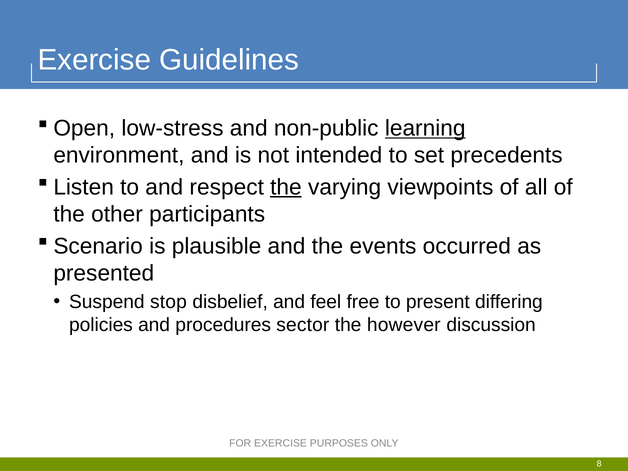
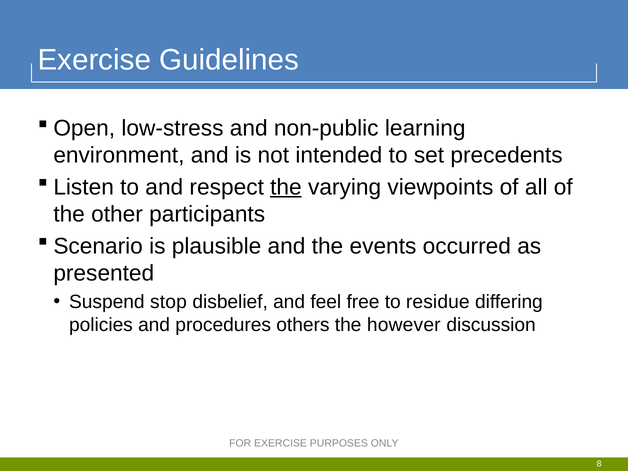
learning underline: present -> none (425, 128)
present: present -> residue (438, 302)
sector: sector -> others (303, 325)
